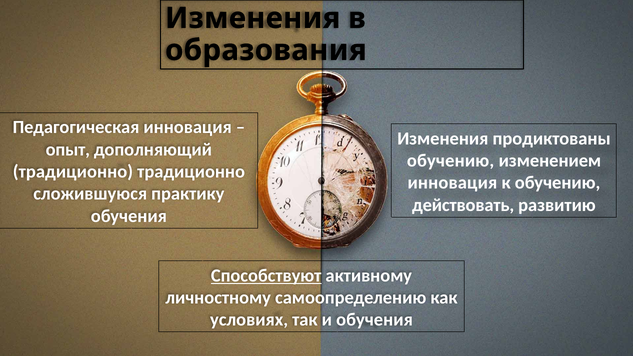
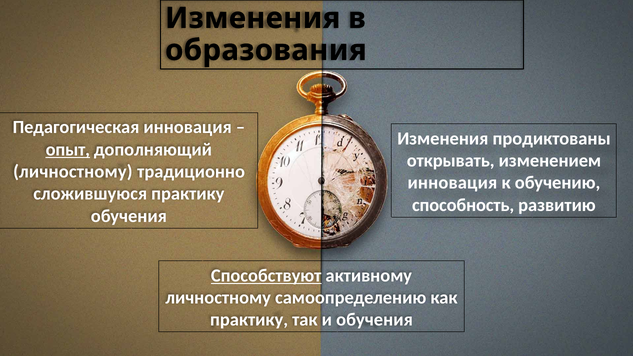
опыт underline: none -> present (68, 149)
обучению: обучению -> открывать (451, 161)
традиционно: традиционно -> личностному (73, 172)
действовать: действовать -> способность (463, 205)
условиях: условиях -> практику (249, 320)
